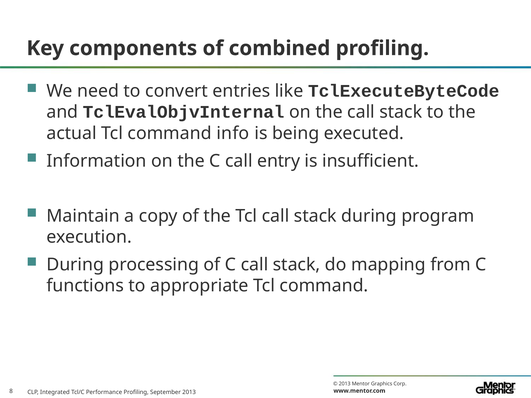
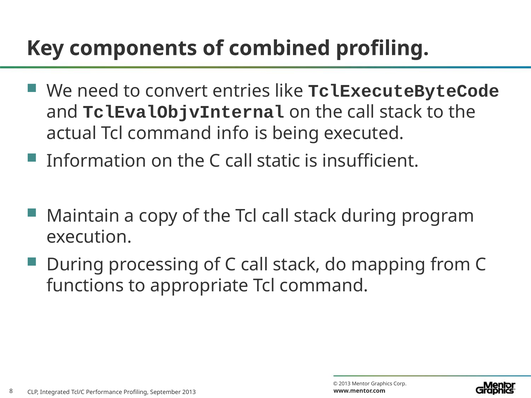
entry: entry -> static (279, 161)
